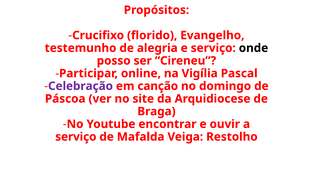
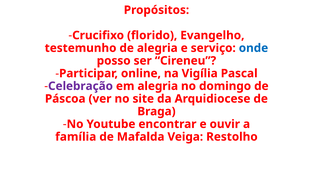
onde colour: black -> blue (253, 48)
em canção: canção -> alegria (158, 86)
serviço: serviço -> família (76, 137)
